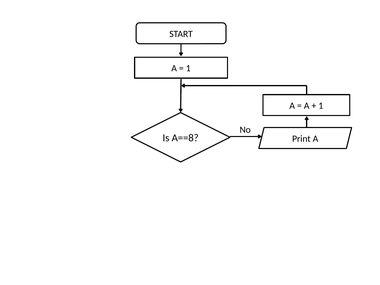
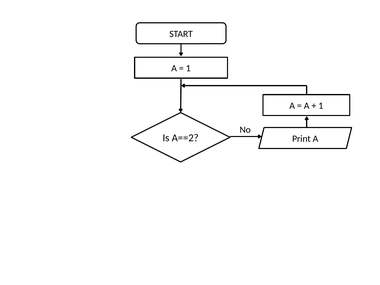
A==8: A==8 -> A==2 (185, 138)
